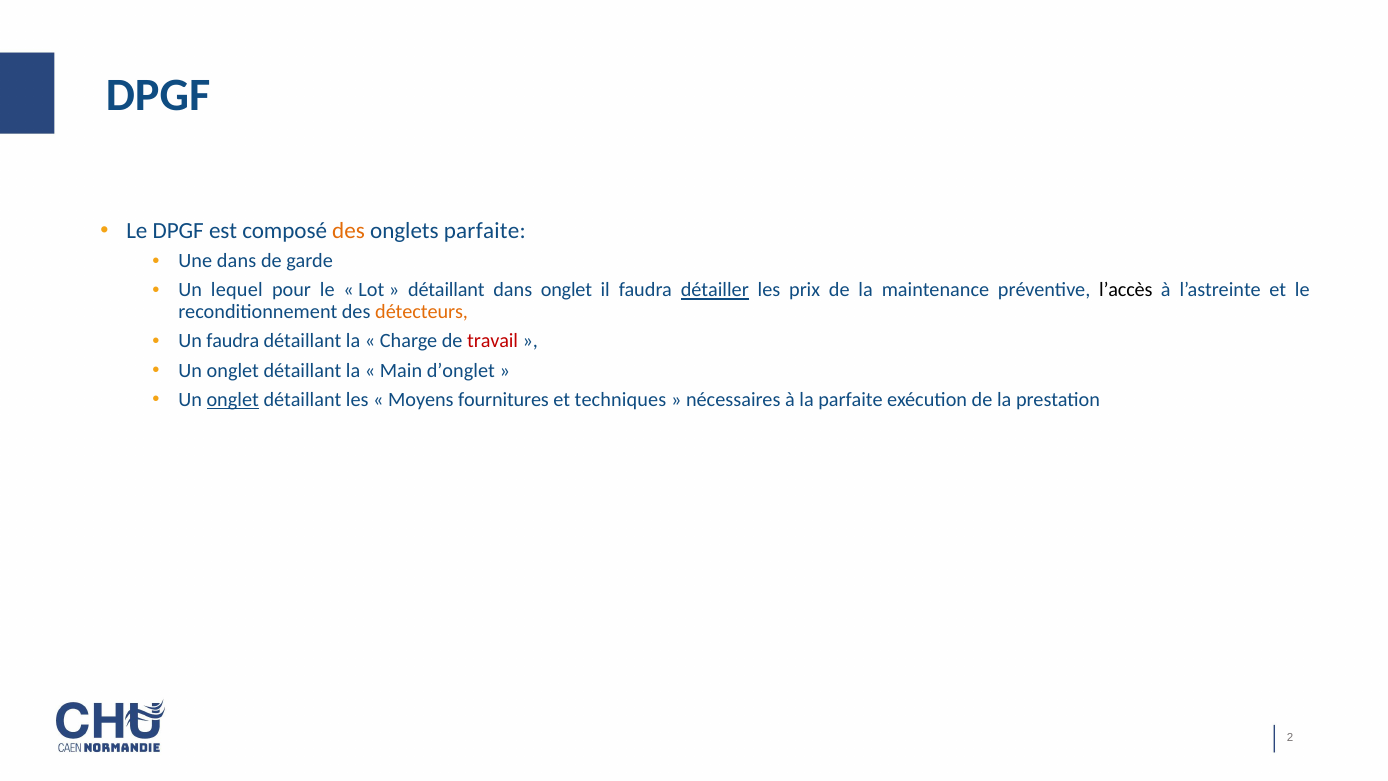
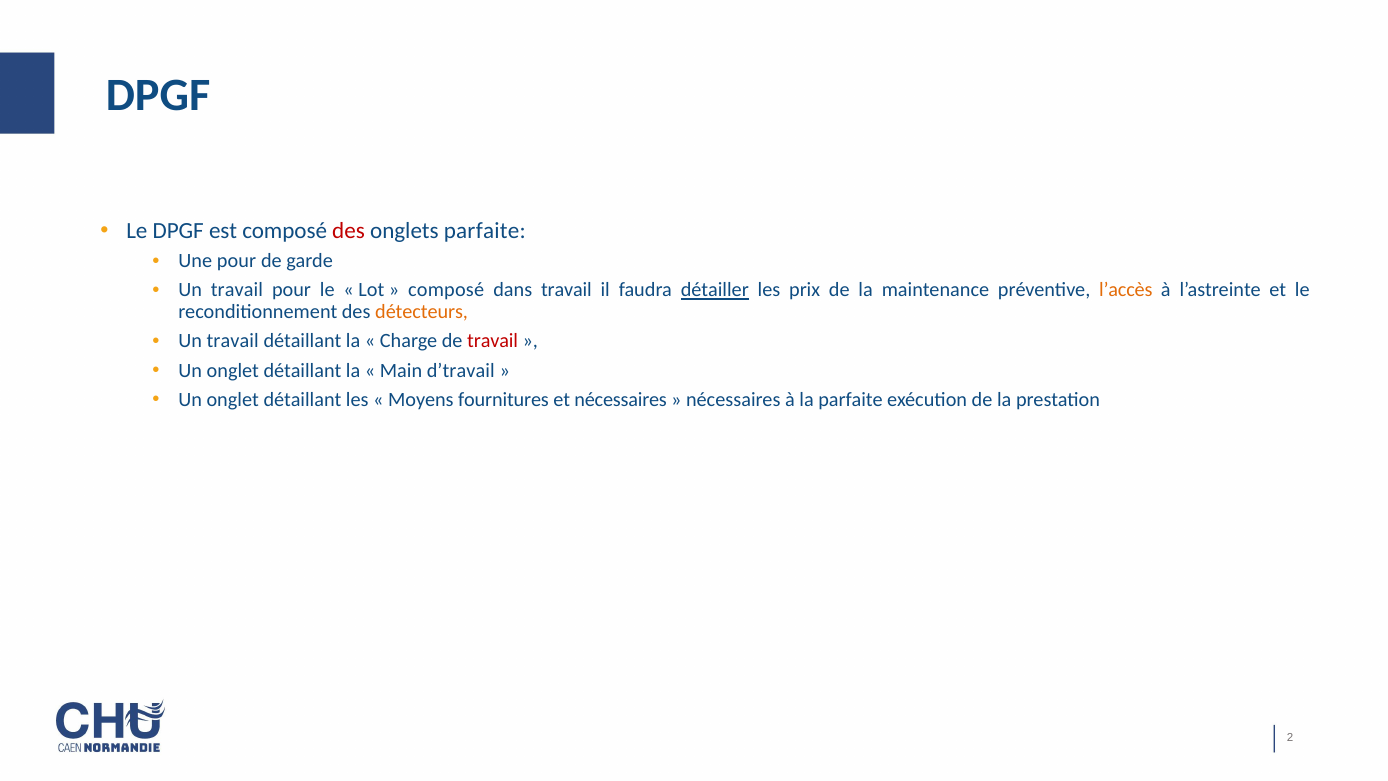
des colour: orange -> red (349, 230)
Une dans: dans -> pour (237, 261)
lequel: lequel -> travail (237, 290)
détaillant: détaillant -> composé (446, 290)
dans onglet: onglet -> travail (566, 290)
l’accès colour: black -> orange (1126, 290)
faudra: faudra -> travail (233, 341)
d’onglet: d’onglet -> d’travail (461, 370)
onglet underline: present -> none (233, 399)
et techniques: techniques -> nécessaires (621, 399)
